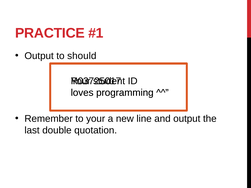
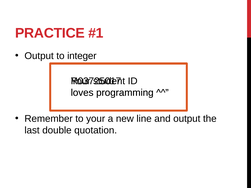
should: should -> integer (82, 56)
